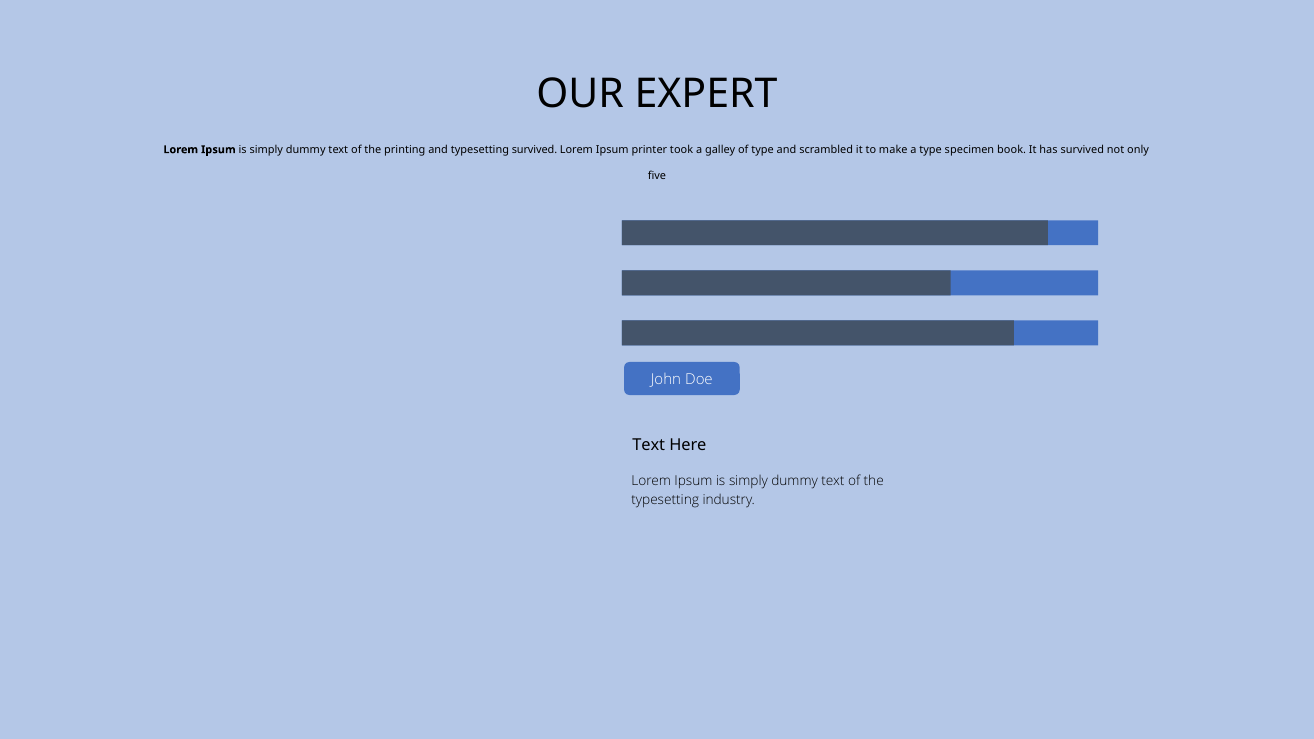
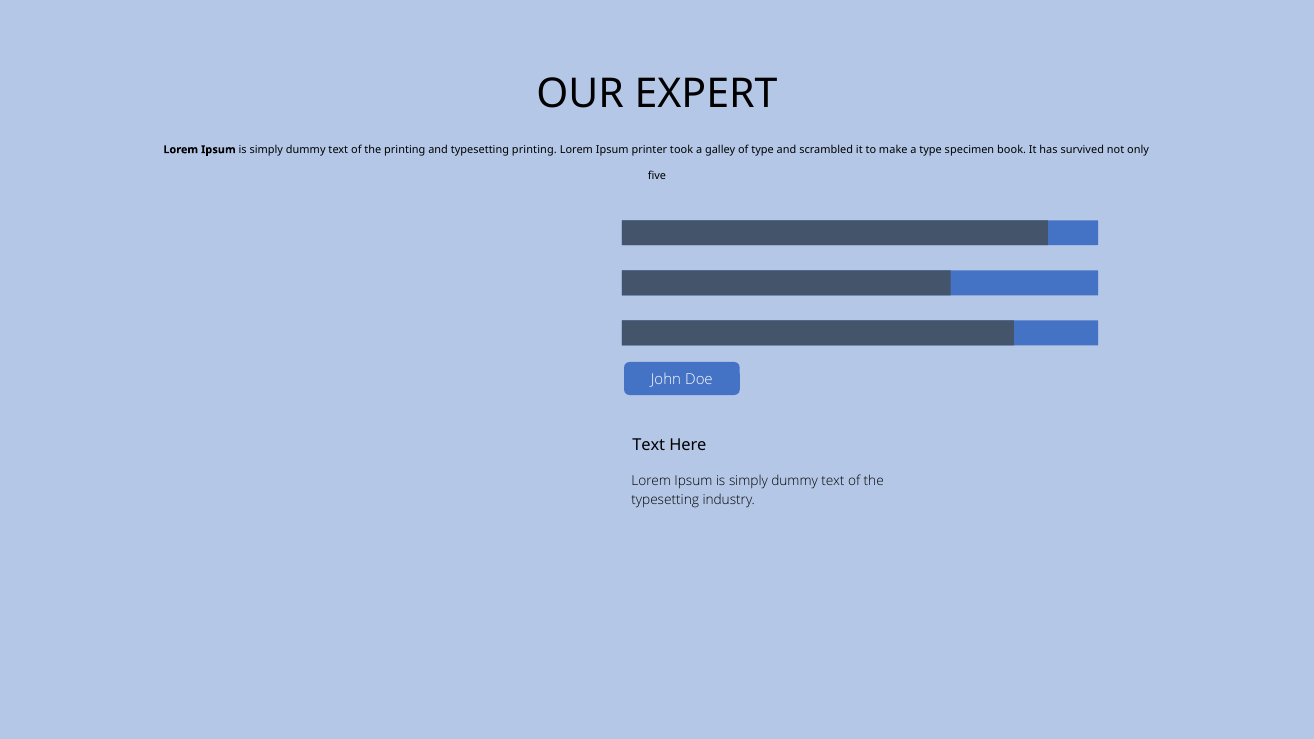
typesetting survived: survived -> printing (534, 150)
